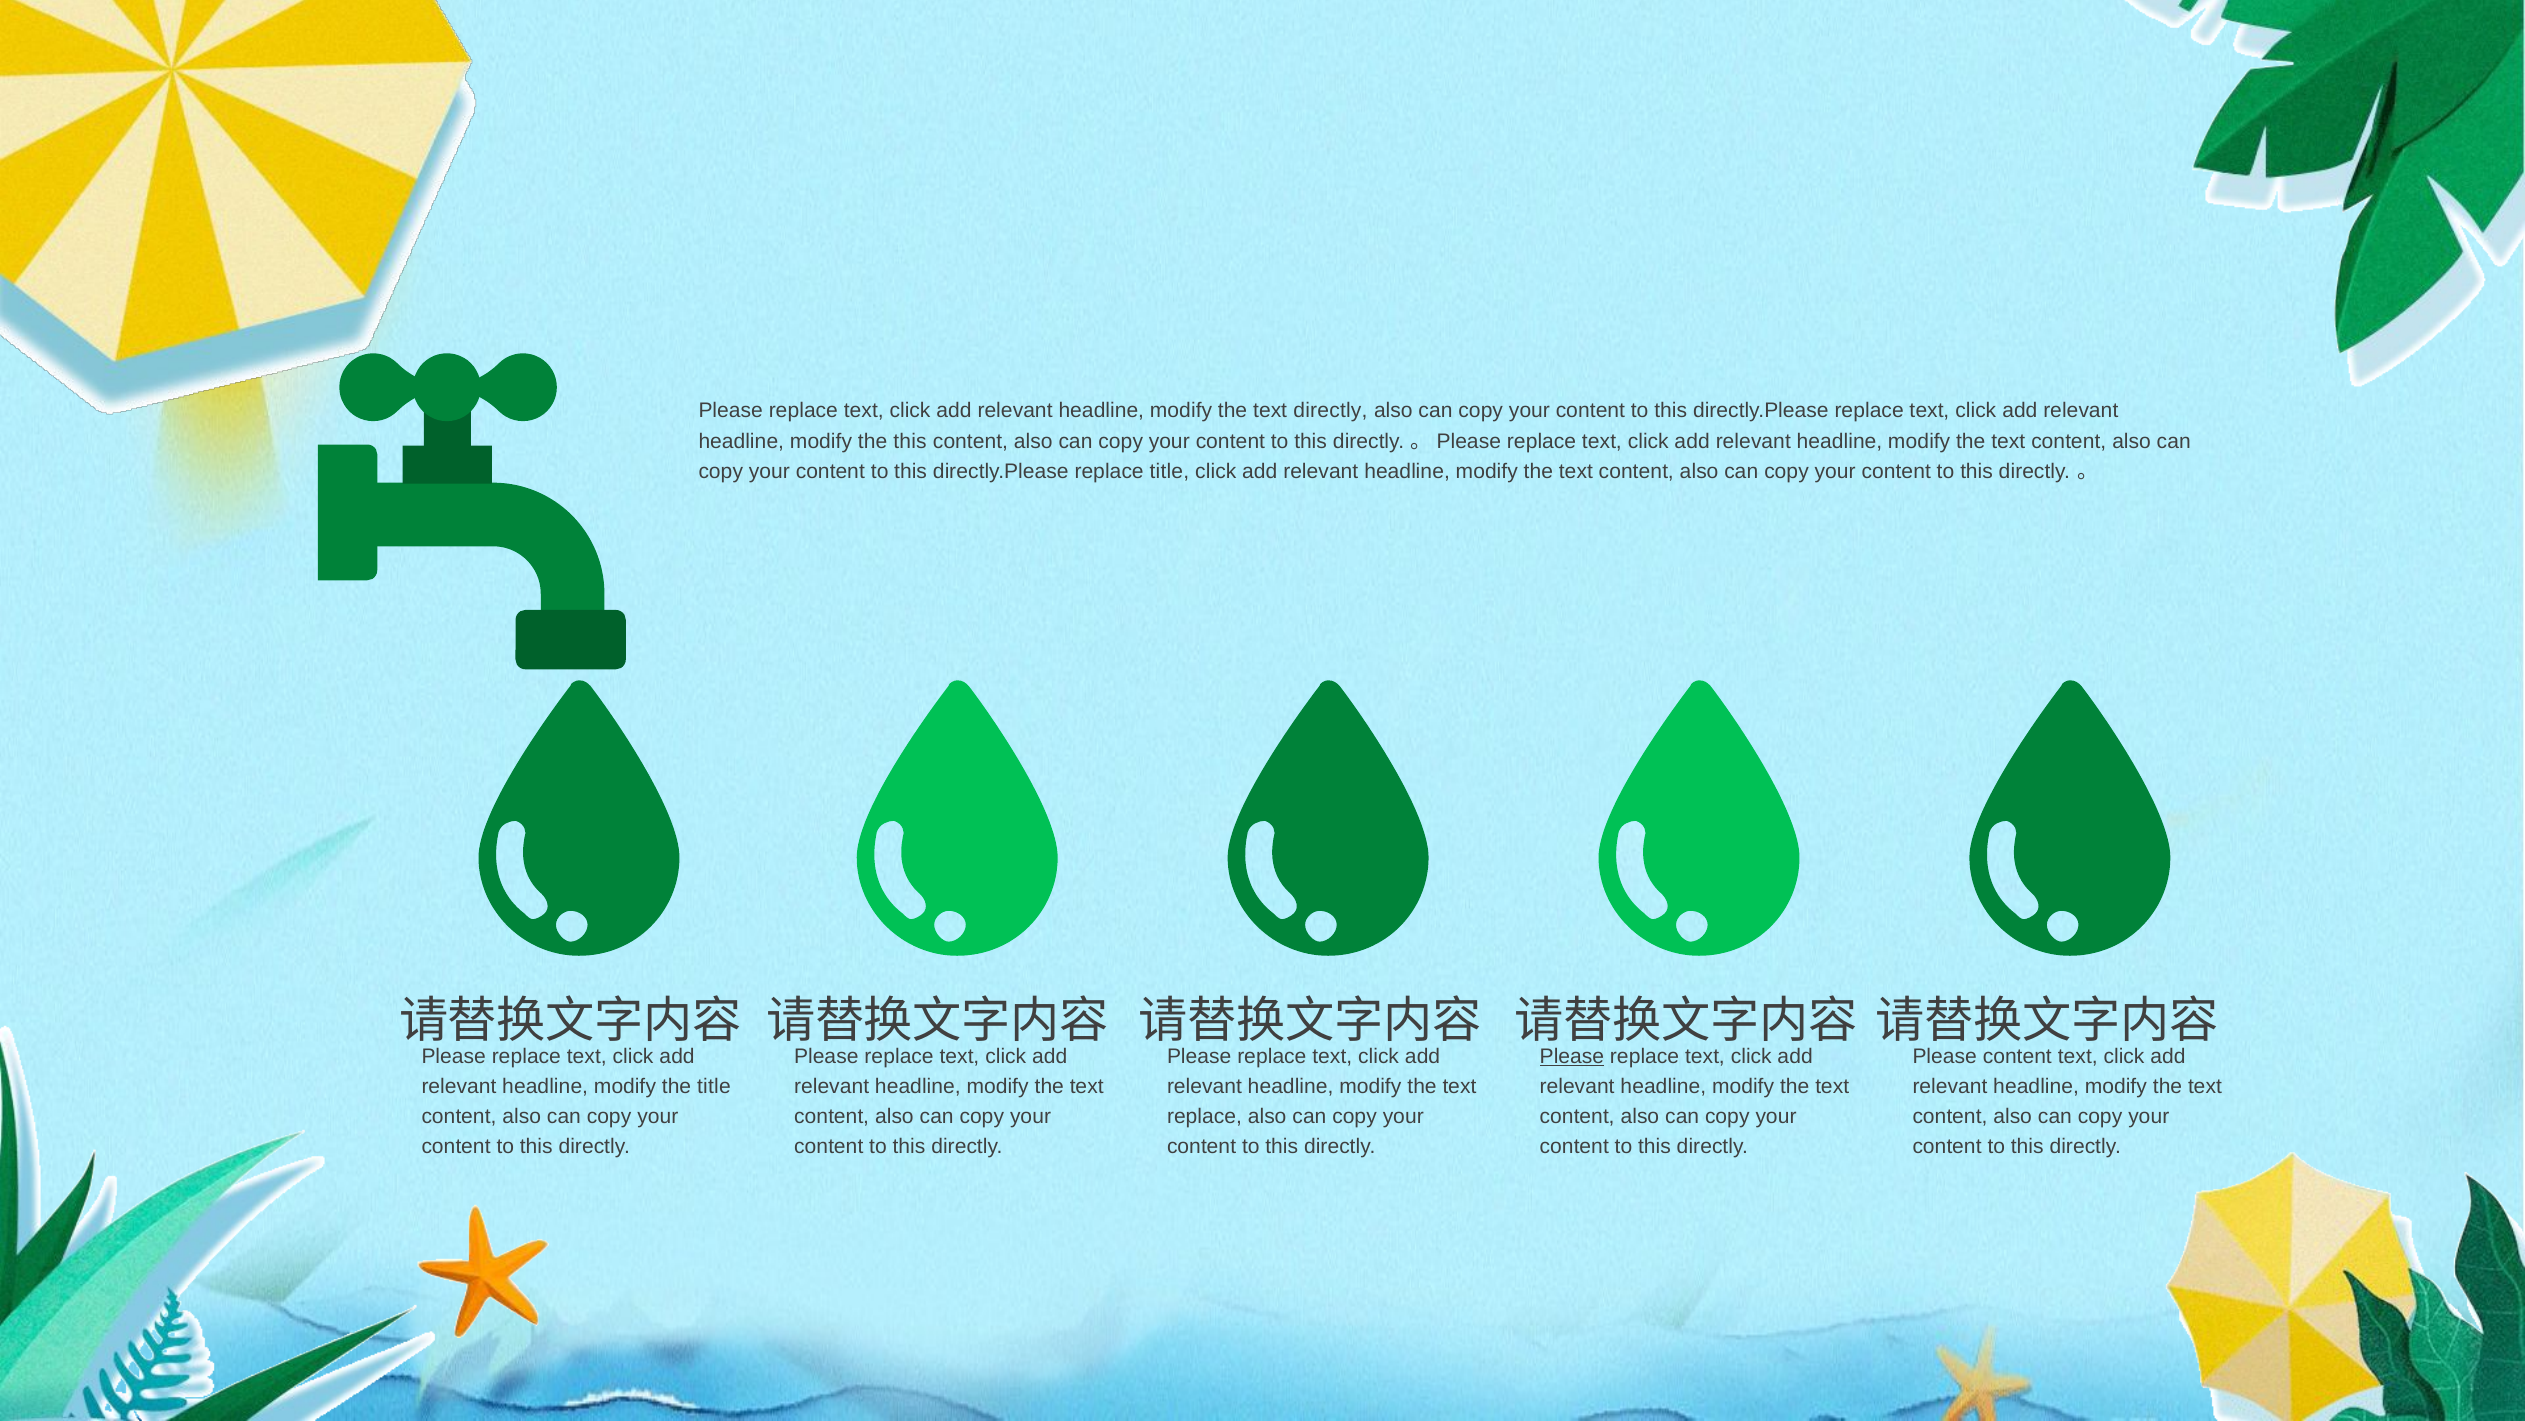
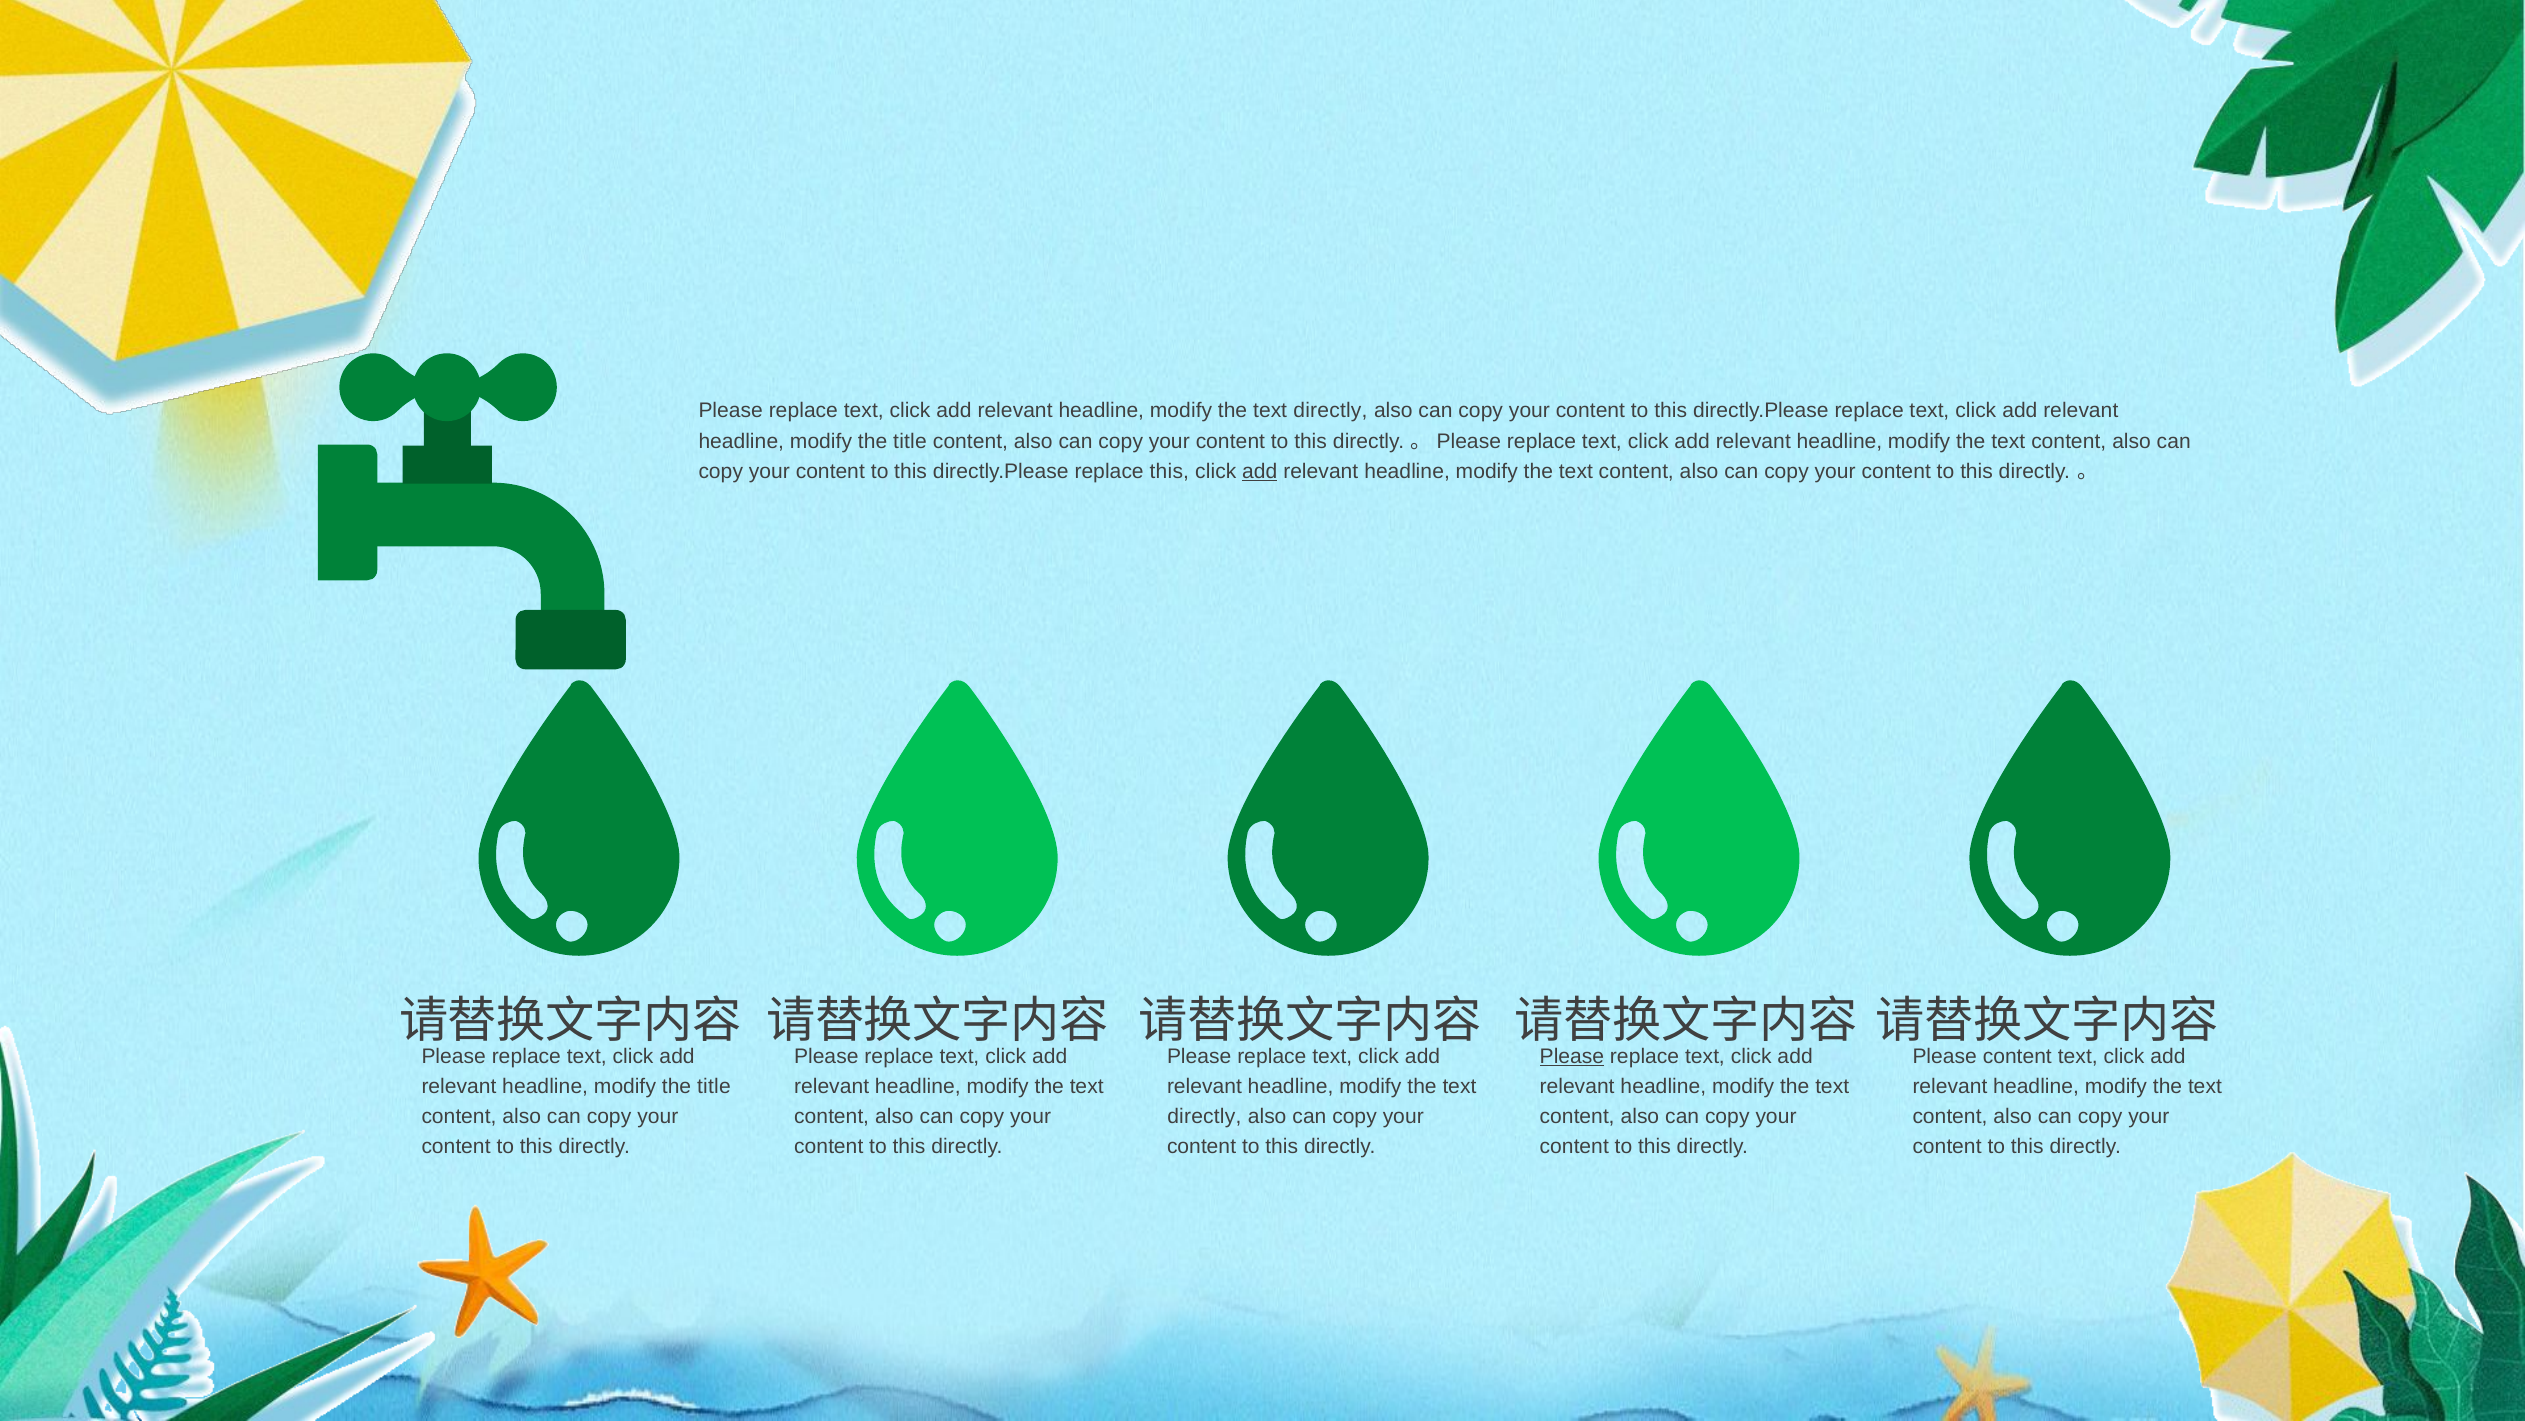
this: this -> title (910, 441)
replace title: title -> this (1169, 471)
add underline: none -> present (1260, 471)
replace: replace -> directly (1204, 1116)
